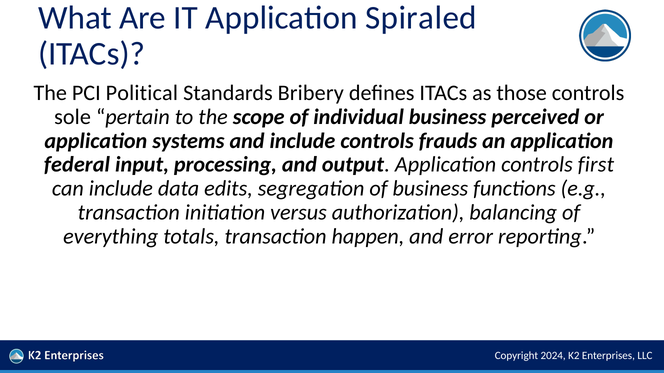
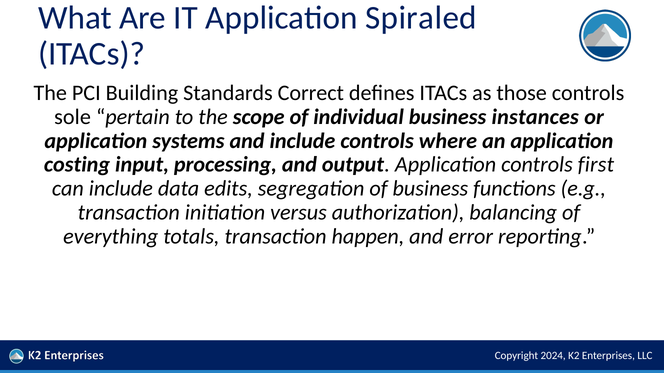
Political: Political -> Building (142, 93)
Bribery: Bribery -> Correct (311, 93)
perceived: perceived -> instances (535, 117)
frauds: frauds -> where (448, 141)
federal: federal -> costing (77, 165)
